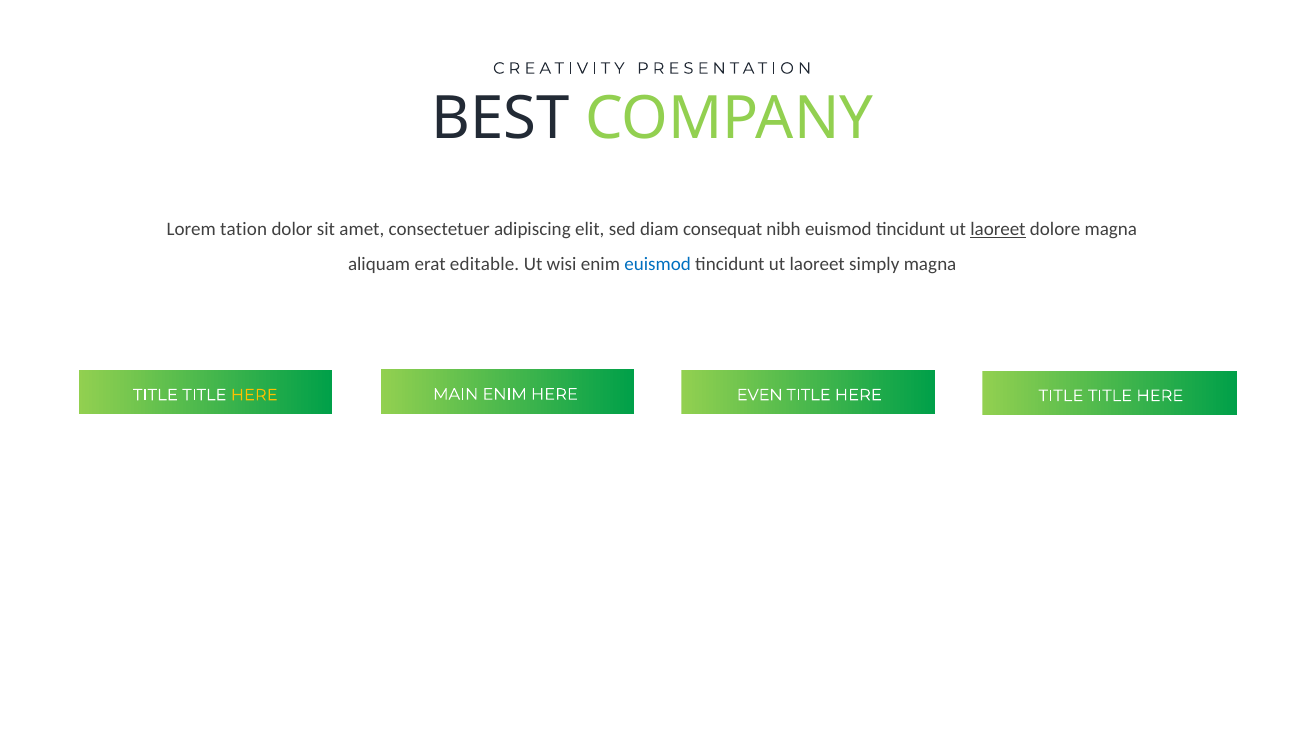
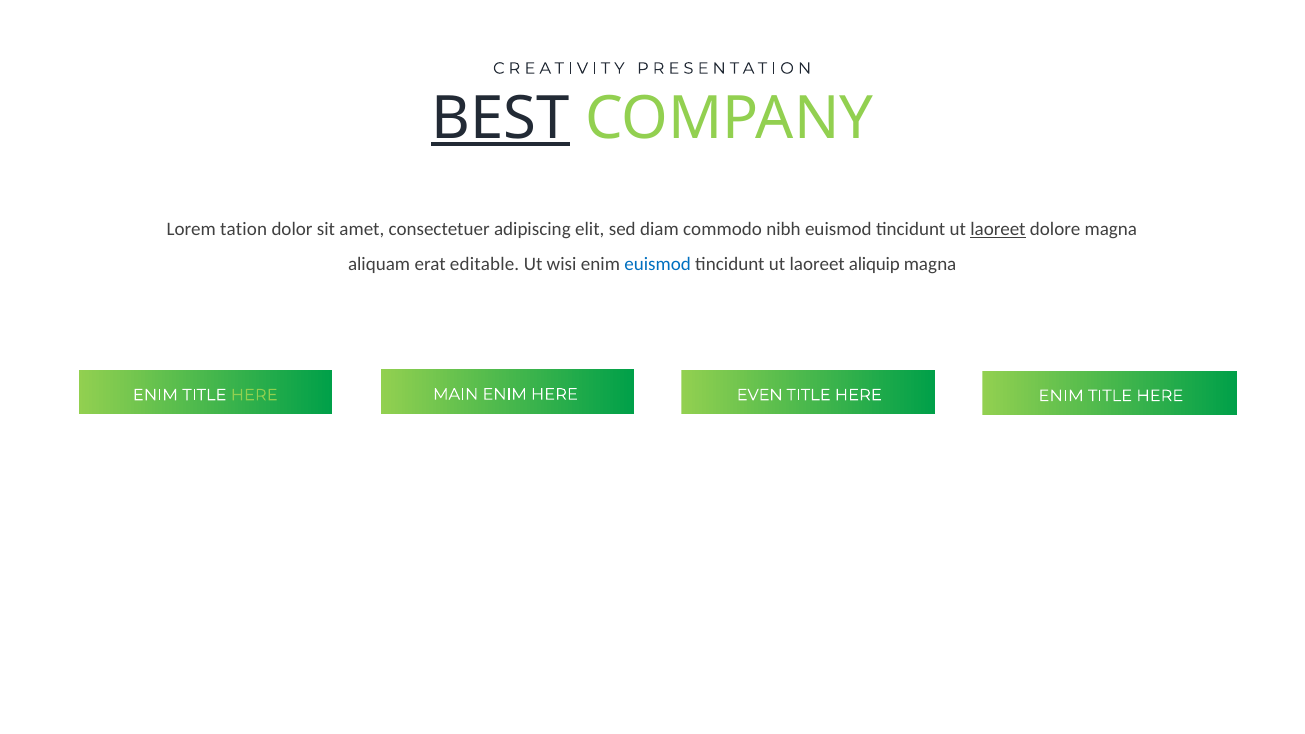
BEST underline: none -> present (500, 118)
consequat: consequat -> commodo (723, 230)
simply: simply -> aliquip (874, 264)
TITLE: TITLE -> ENIM (155, 395)
HERE colour: yellow -> light green (254, 395)
HERE TITLE: TITLE -> ENIM (1061, 396)
